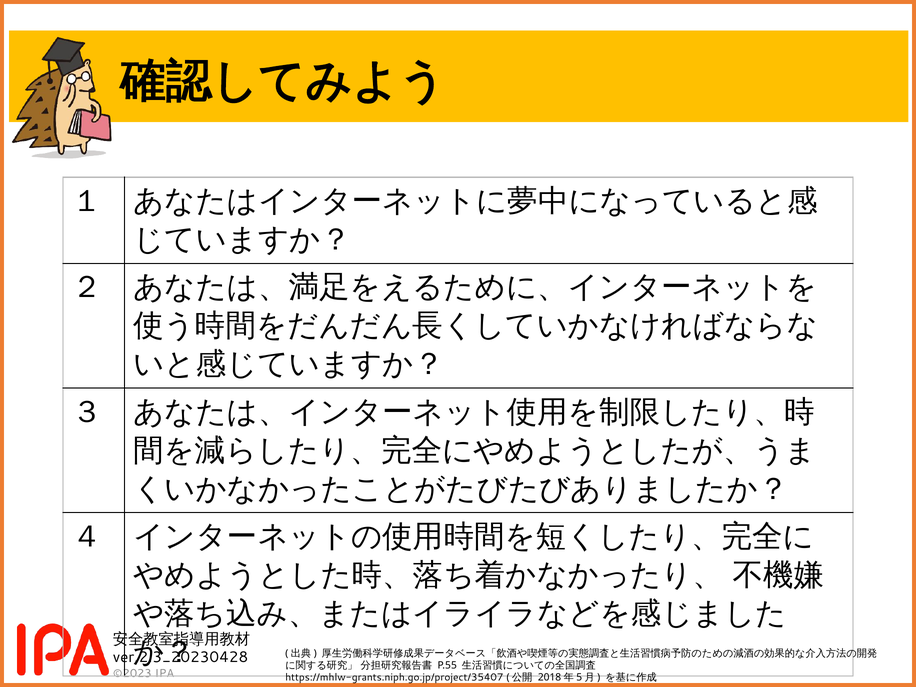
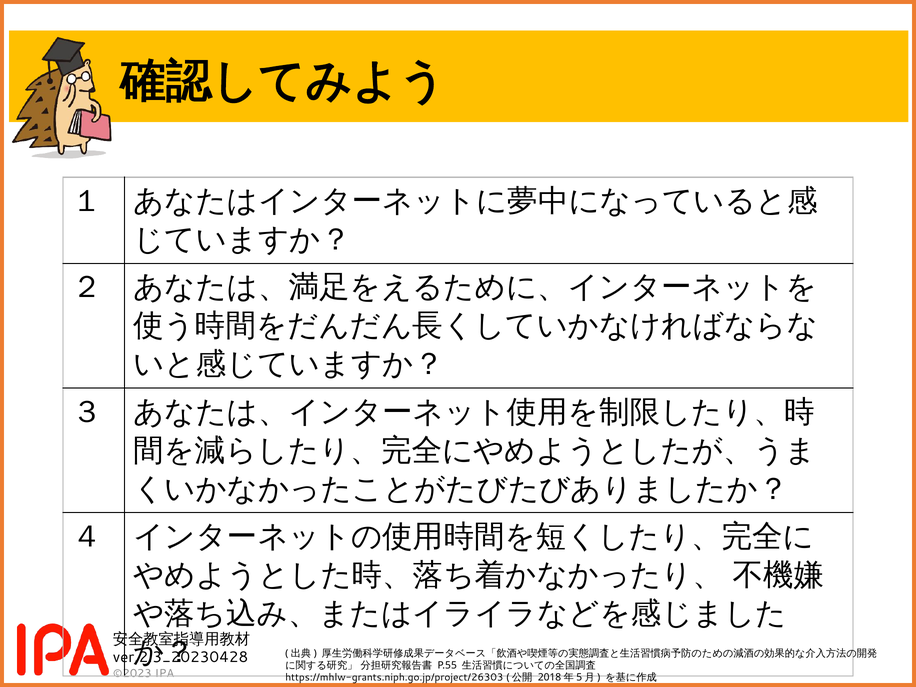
https://mhlw-grants.niph.go.jp/project/35407: https://mhlw-grants.niph.go.jp/project/35407 -> https://mhlw-grants.niph.go.jp/project/26303 (394, 678)
